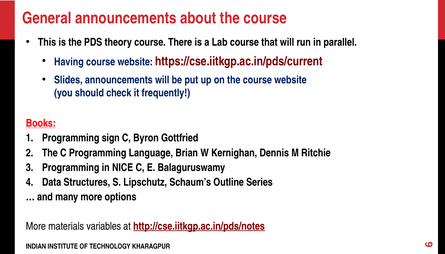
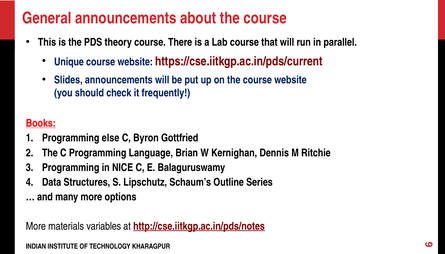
Having: Having -> Unique (69, 62)
sign: sign -> else (111, 138)
